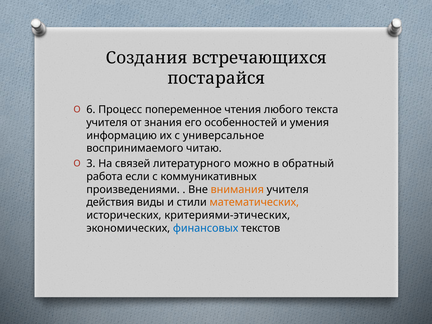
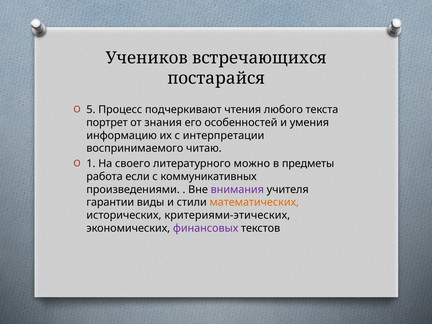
Создания: Создания -> Учеников (147, 58)
6: 6 -> 5 (91, 110)
попеременное: попеременное -> подчеркивают (183, 110)
учителя: учителя -> портрет (107, 122)
универсальное: универсальное -> интерпретации (224, 135)
3: 3 -> 1 (91, 164)
связей: связей -> своего (133, 164)
обратный: обратный -> предметы (308, 164)
внимания colour: orange -> purple (237, 189)
действия: действия -> гарантии (110, 202)
финансовых colour: blue -> purple (206, 228)
